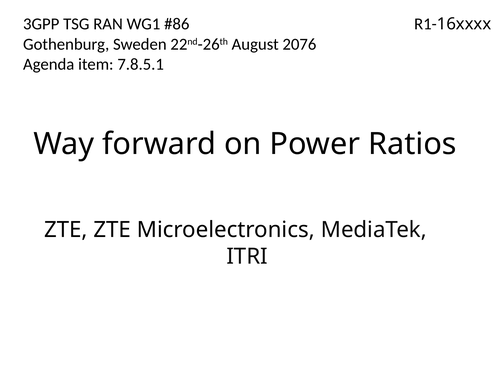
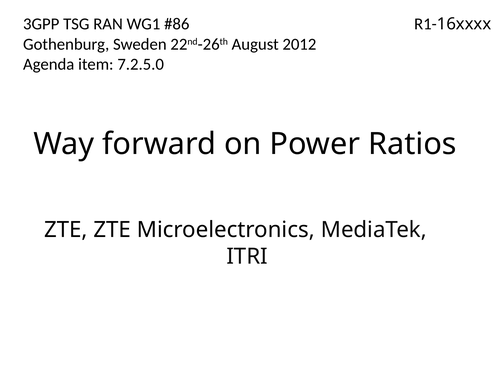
2076: 2076 -> 2012 (299, 44)
7.8.5.1: 7.8.5.1 -> 7.2.5.0 (141, 64)
